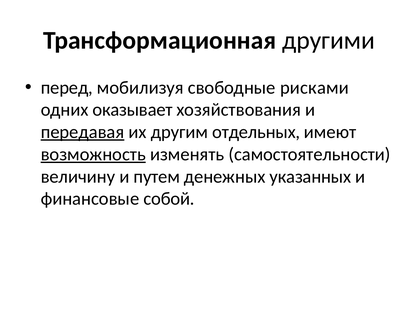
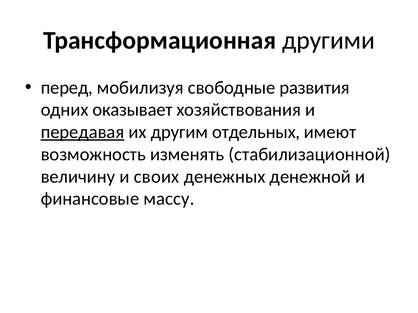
рисками: рисками -> развития (315, 88)
возможность underline: present -> none (93, 155)
самостоятельности: самостоятельности -> стабилизационной (309, 155)
путем: путем -> своих (157, 177)
указанных: указанных -> денежной (310, 177)
собой: собой -> массу (169, 199)
